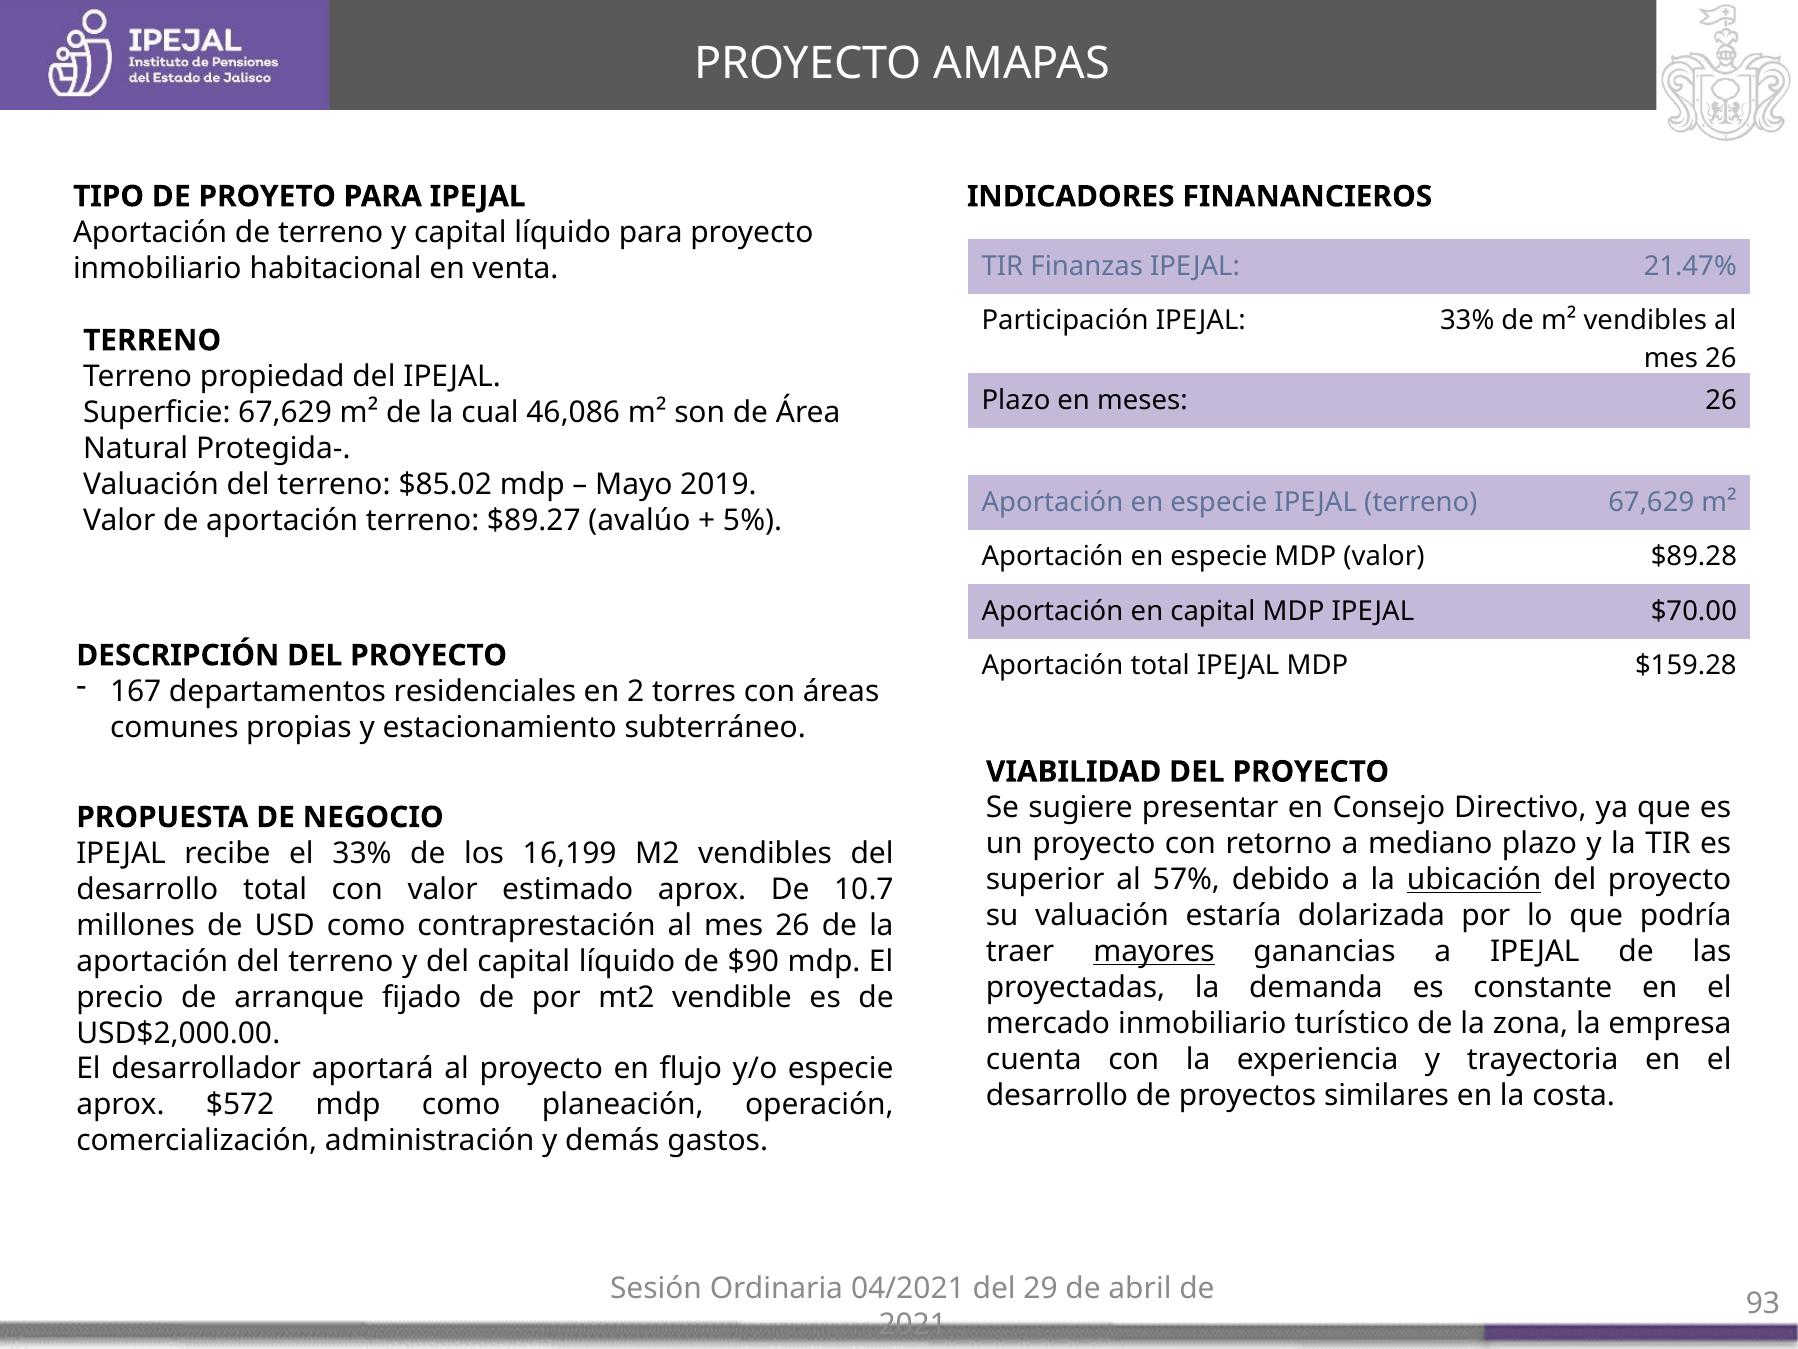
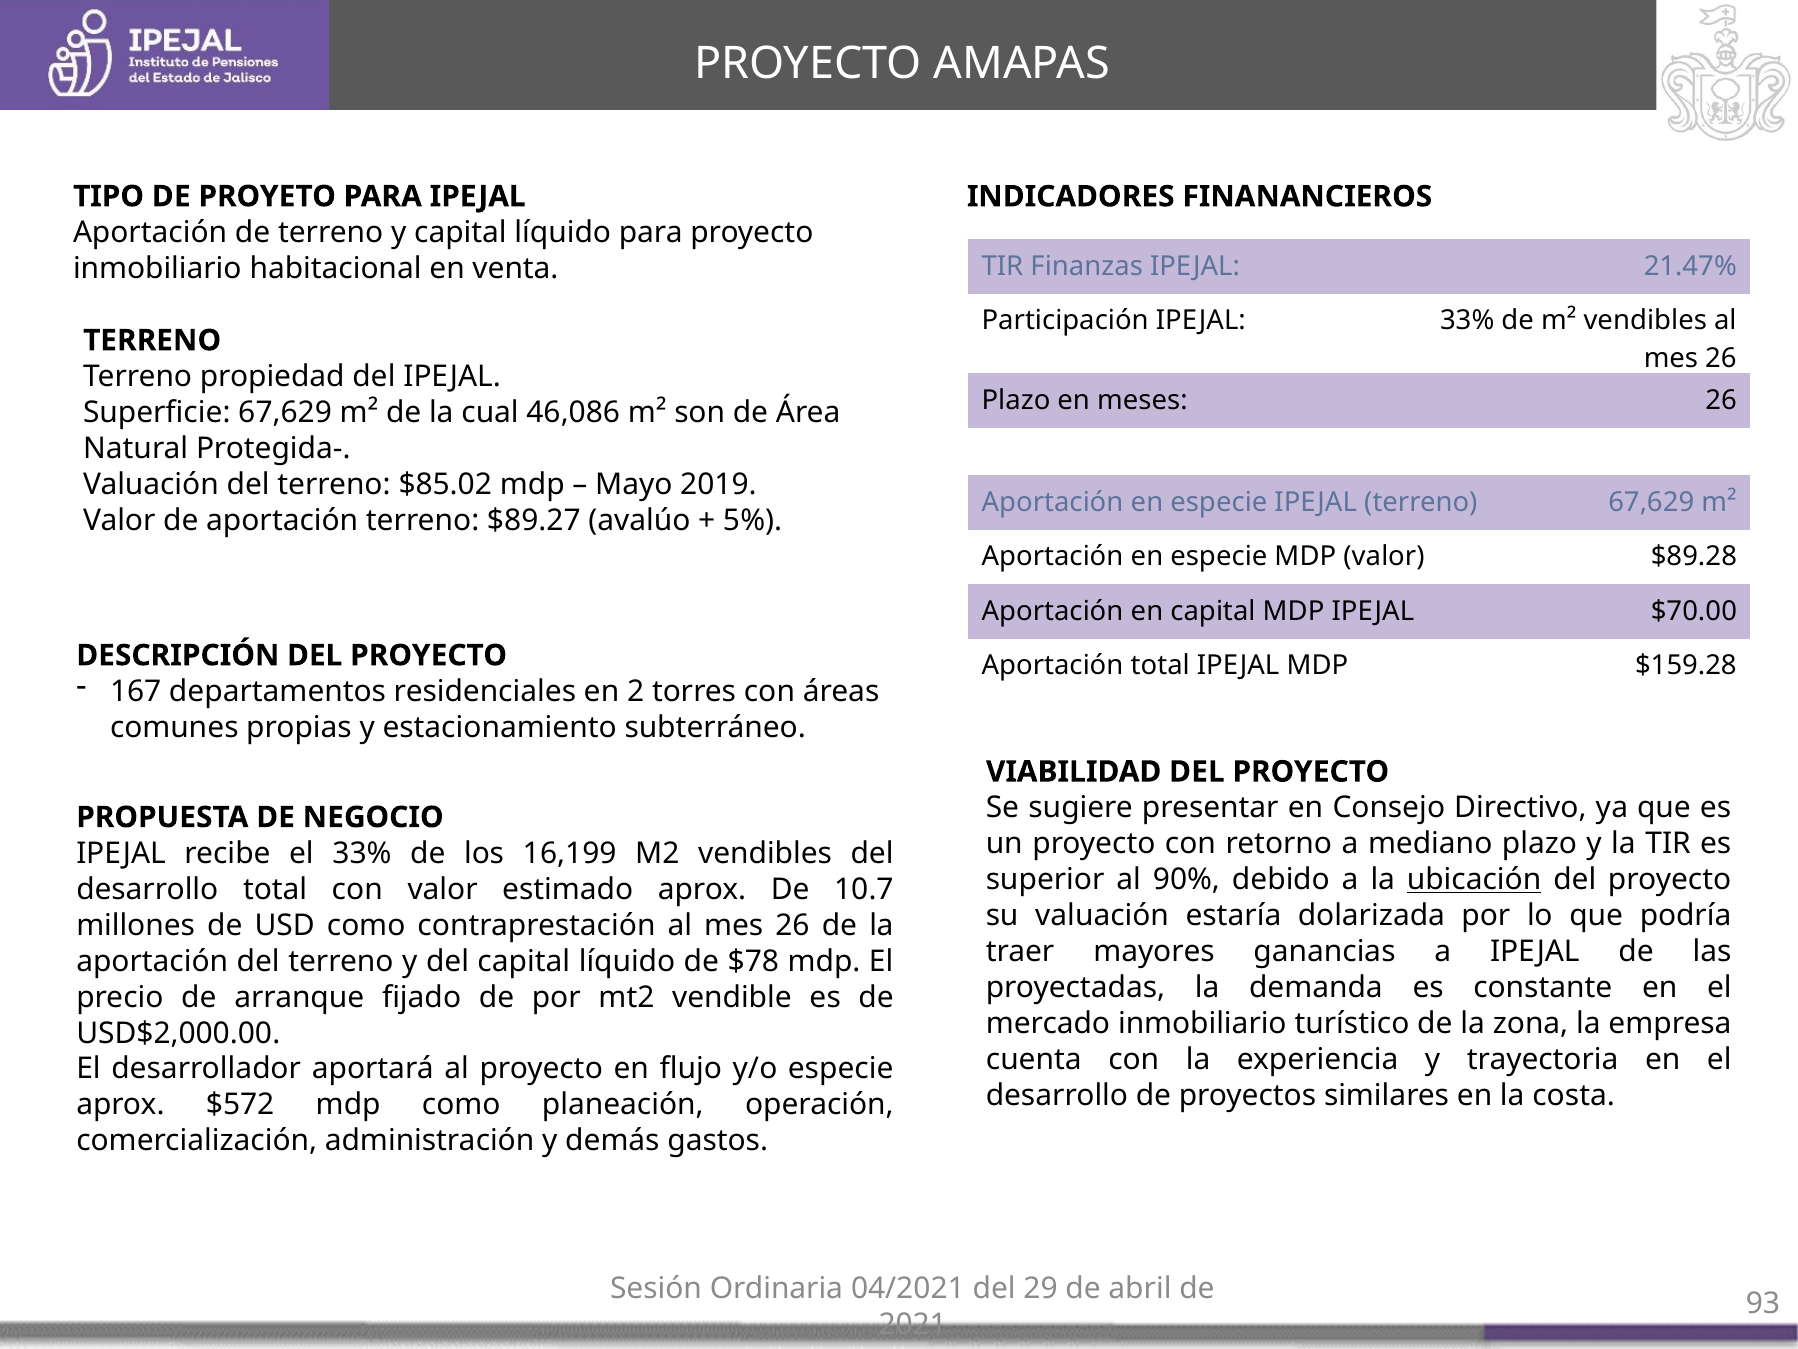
57%: 57% -> 90% (1186, 879)
mayores underline: present -> none (1154, 951)
$90: $90 -> $78 (753, 961)
